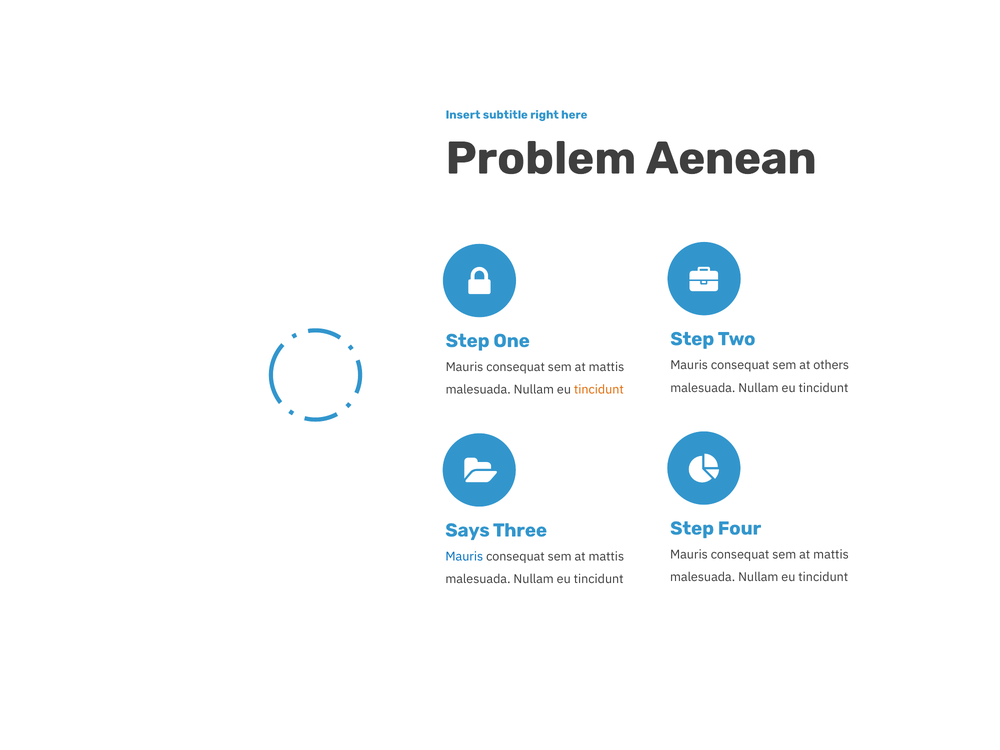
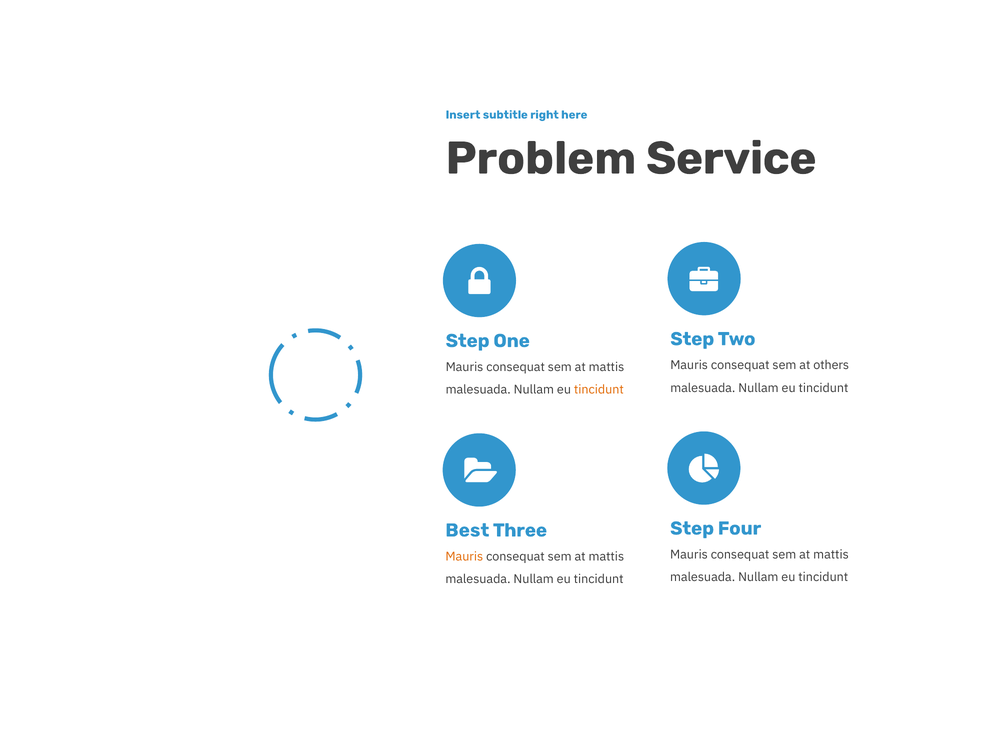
Aenean: Aenean -> Service (731, 158)
Says: Says -> Best (467, 530)
Mauris colour: blue -> orange (464, 557)
